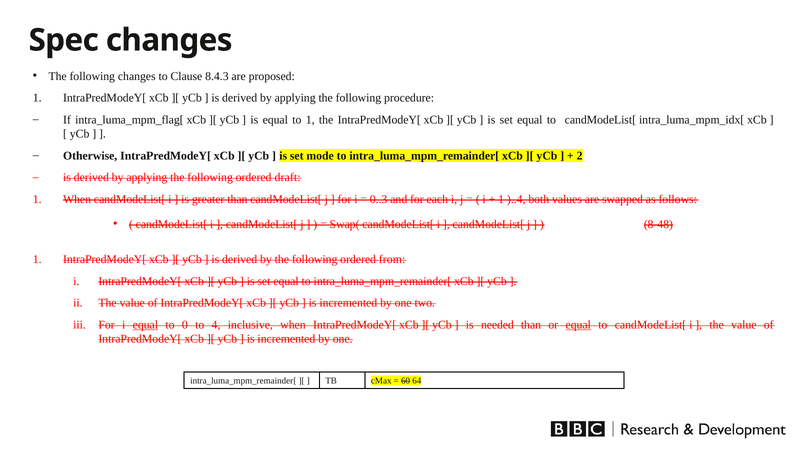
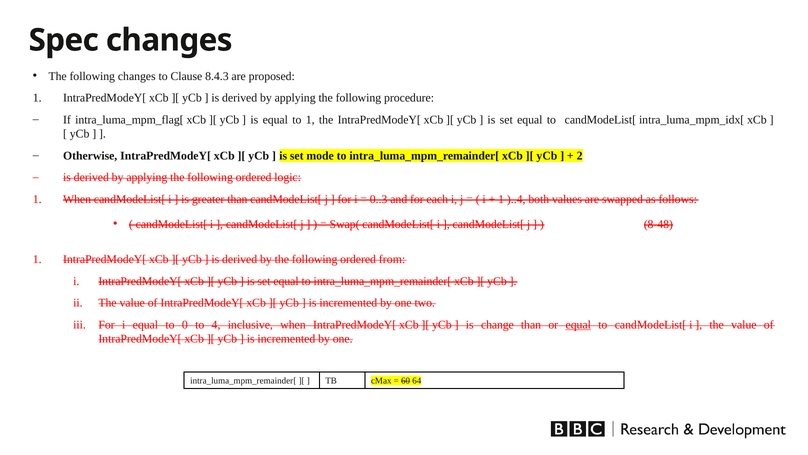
draft: draft -> logic (288, 177)
equal underline: present -> none (145, 324)
needed: needed -> change (497, 324)
